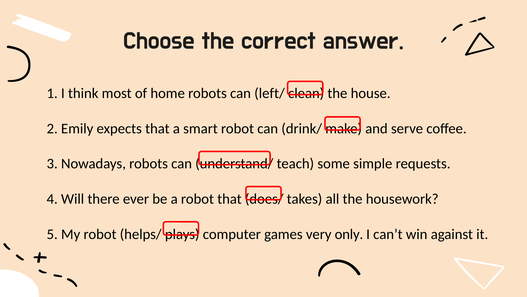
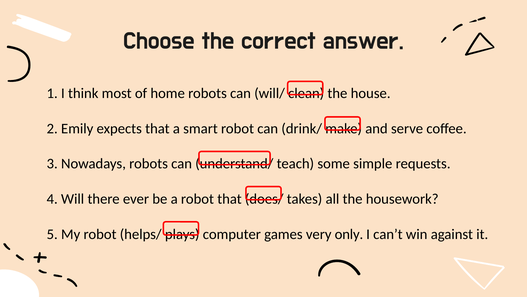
left/: left/ -> will/ (270, 93)
